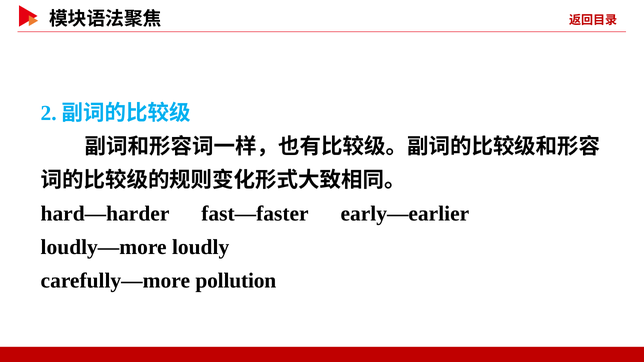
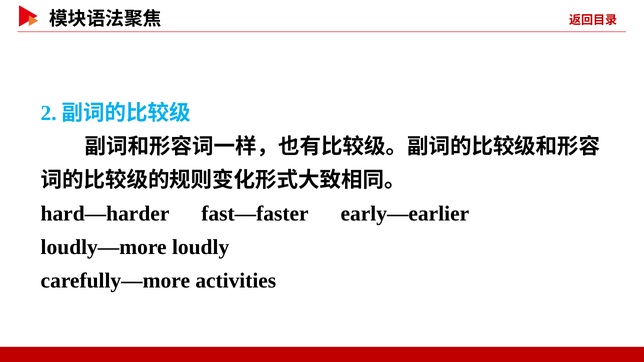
pollution: pollution -> activities (236, 281)
